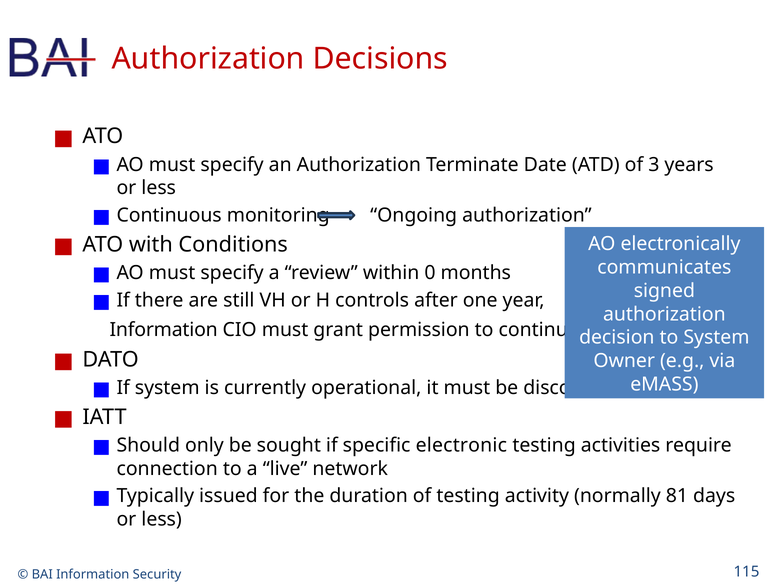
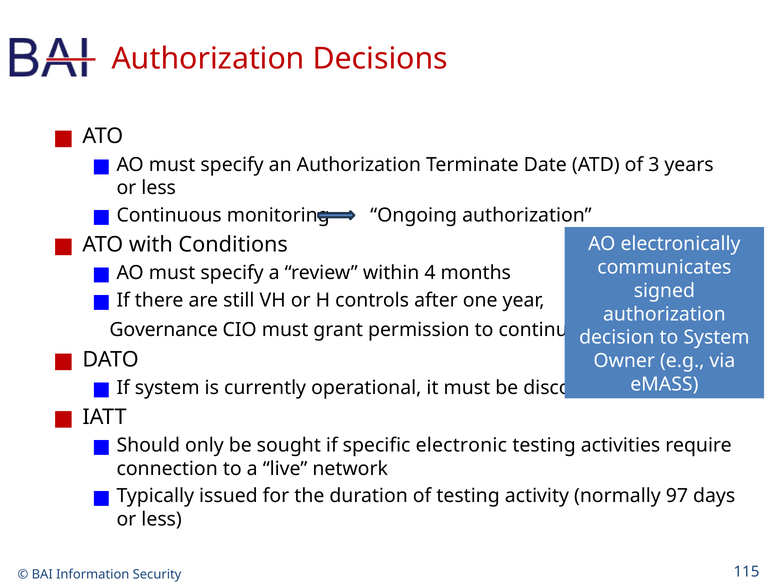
0: 0 -> 4 (430, 273)
Information: Information -> Governance (164, 330)
81: 81 -> 97 (677, 496)
